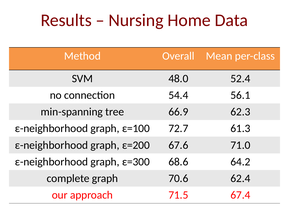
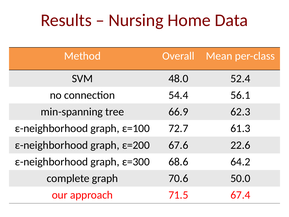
71.0: 71.0 -> 22.6 (240, 145)
62.4: 62.4 -> 50.0 (240, 178)
